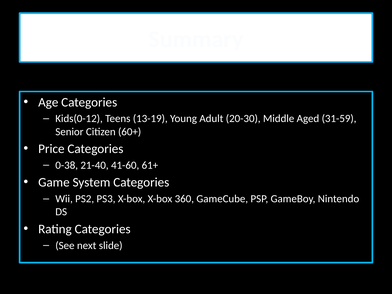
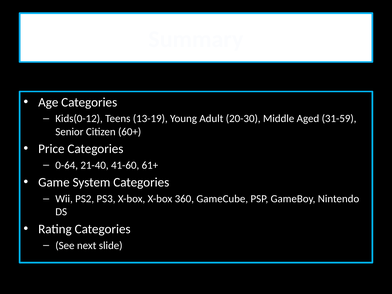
0-38: 0-38 -> 0-64 (67, 165)
